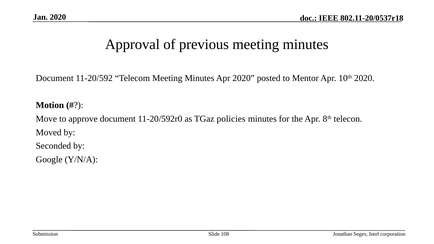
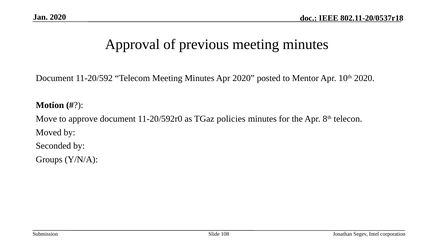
Google: Google -> Groups (49, 160)
